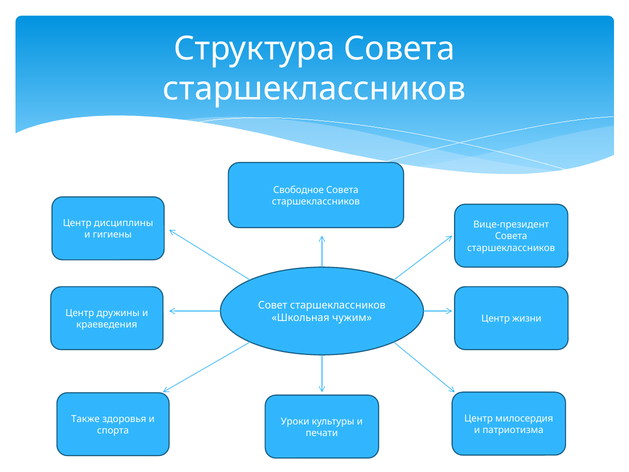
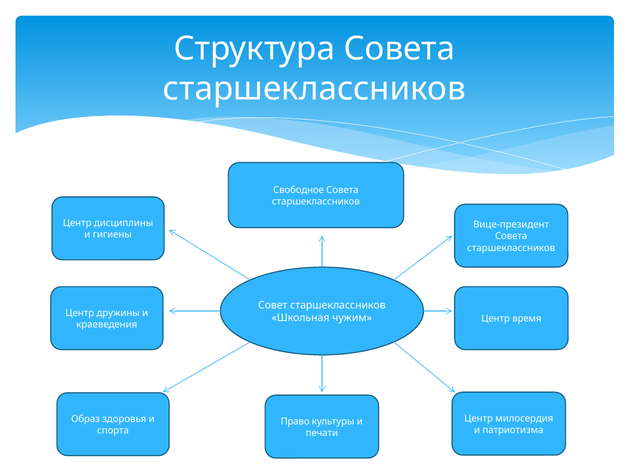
жизни: жизни -> время (527, 319)
Также: Также -> Образ (86, 419)
Уроки: Уроки -> Право (295, 421)
